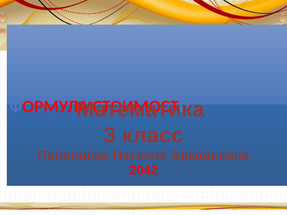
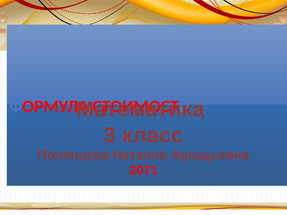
2042: 2042 -> 2071 (144, 171)
